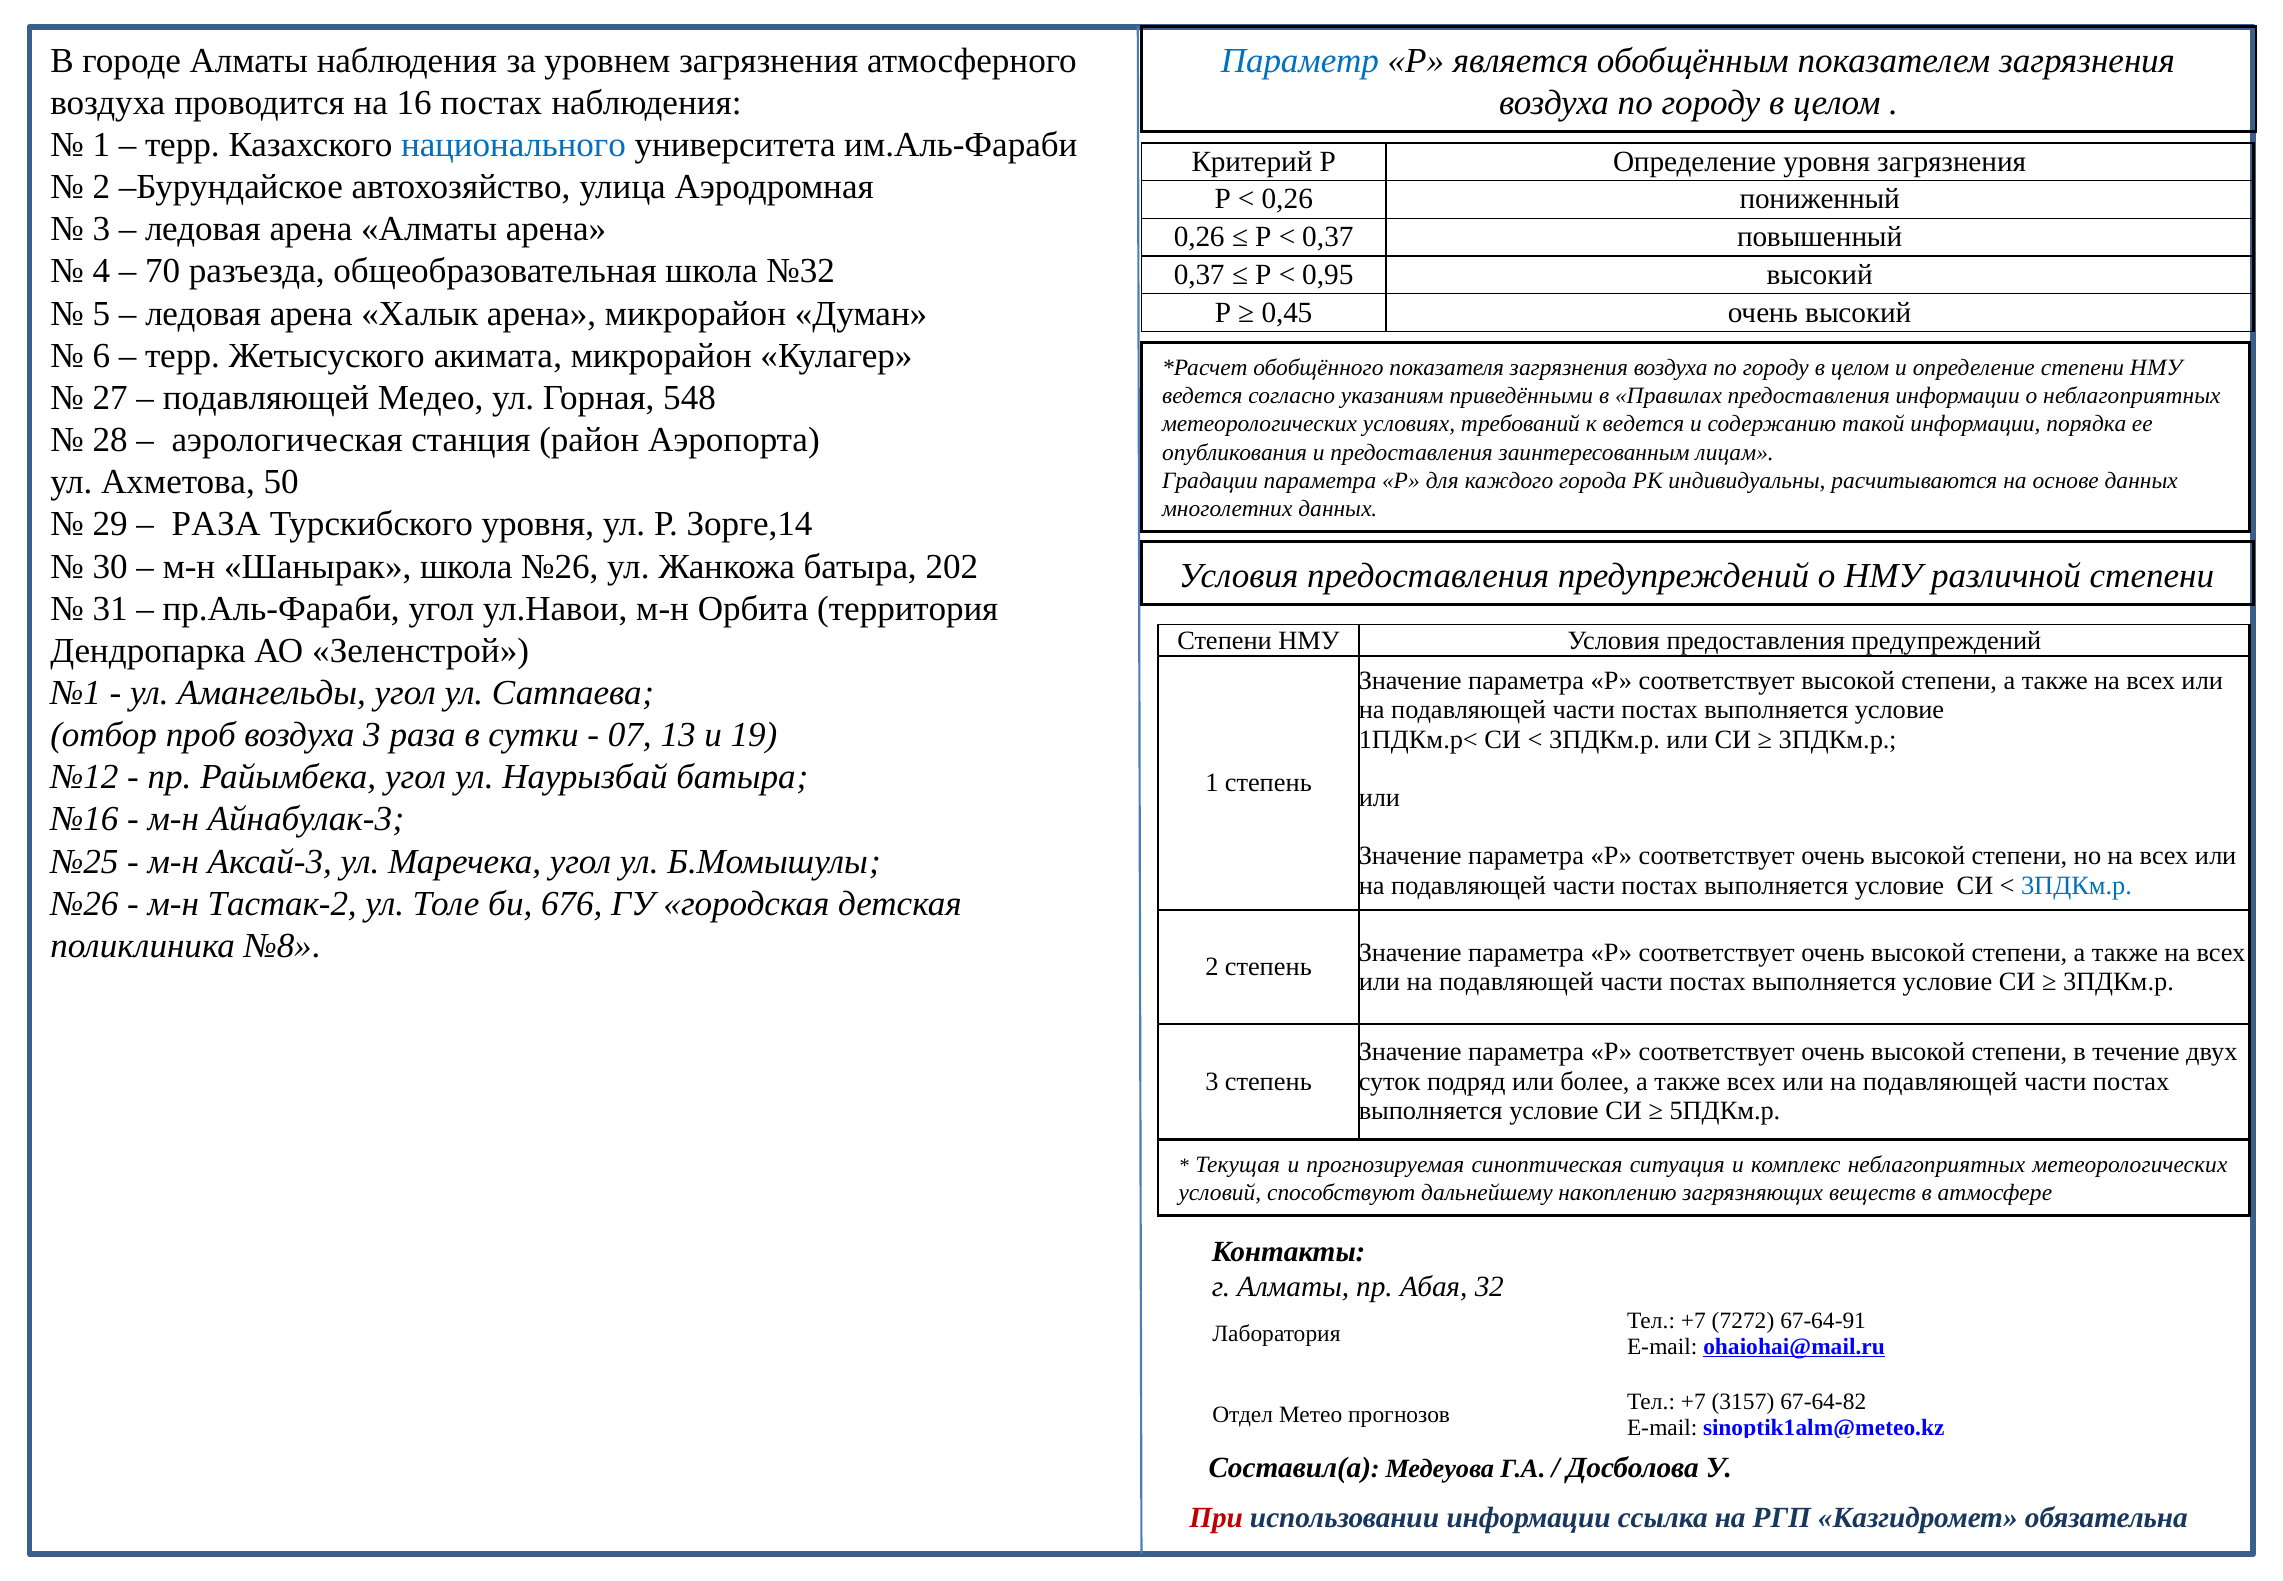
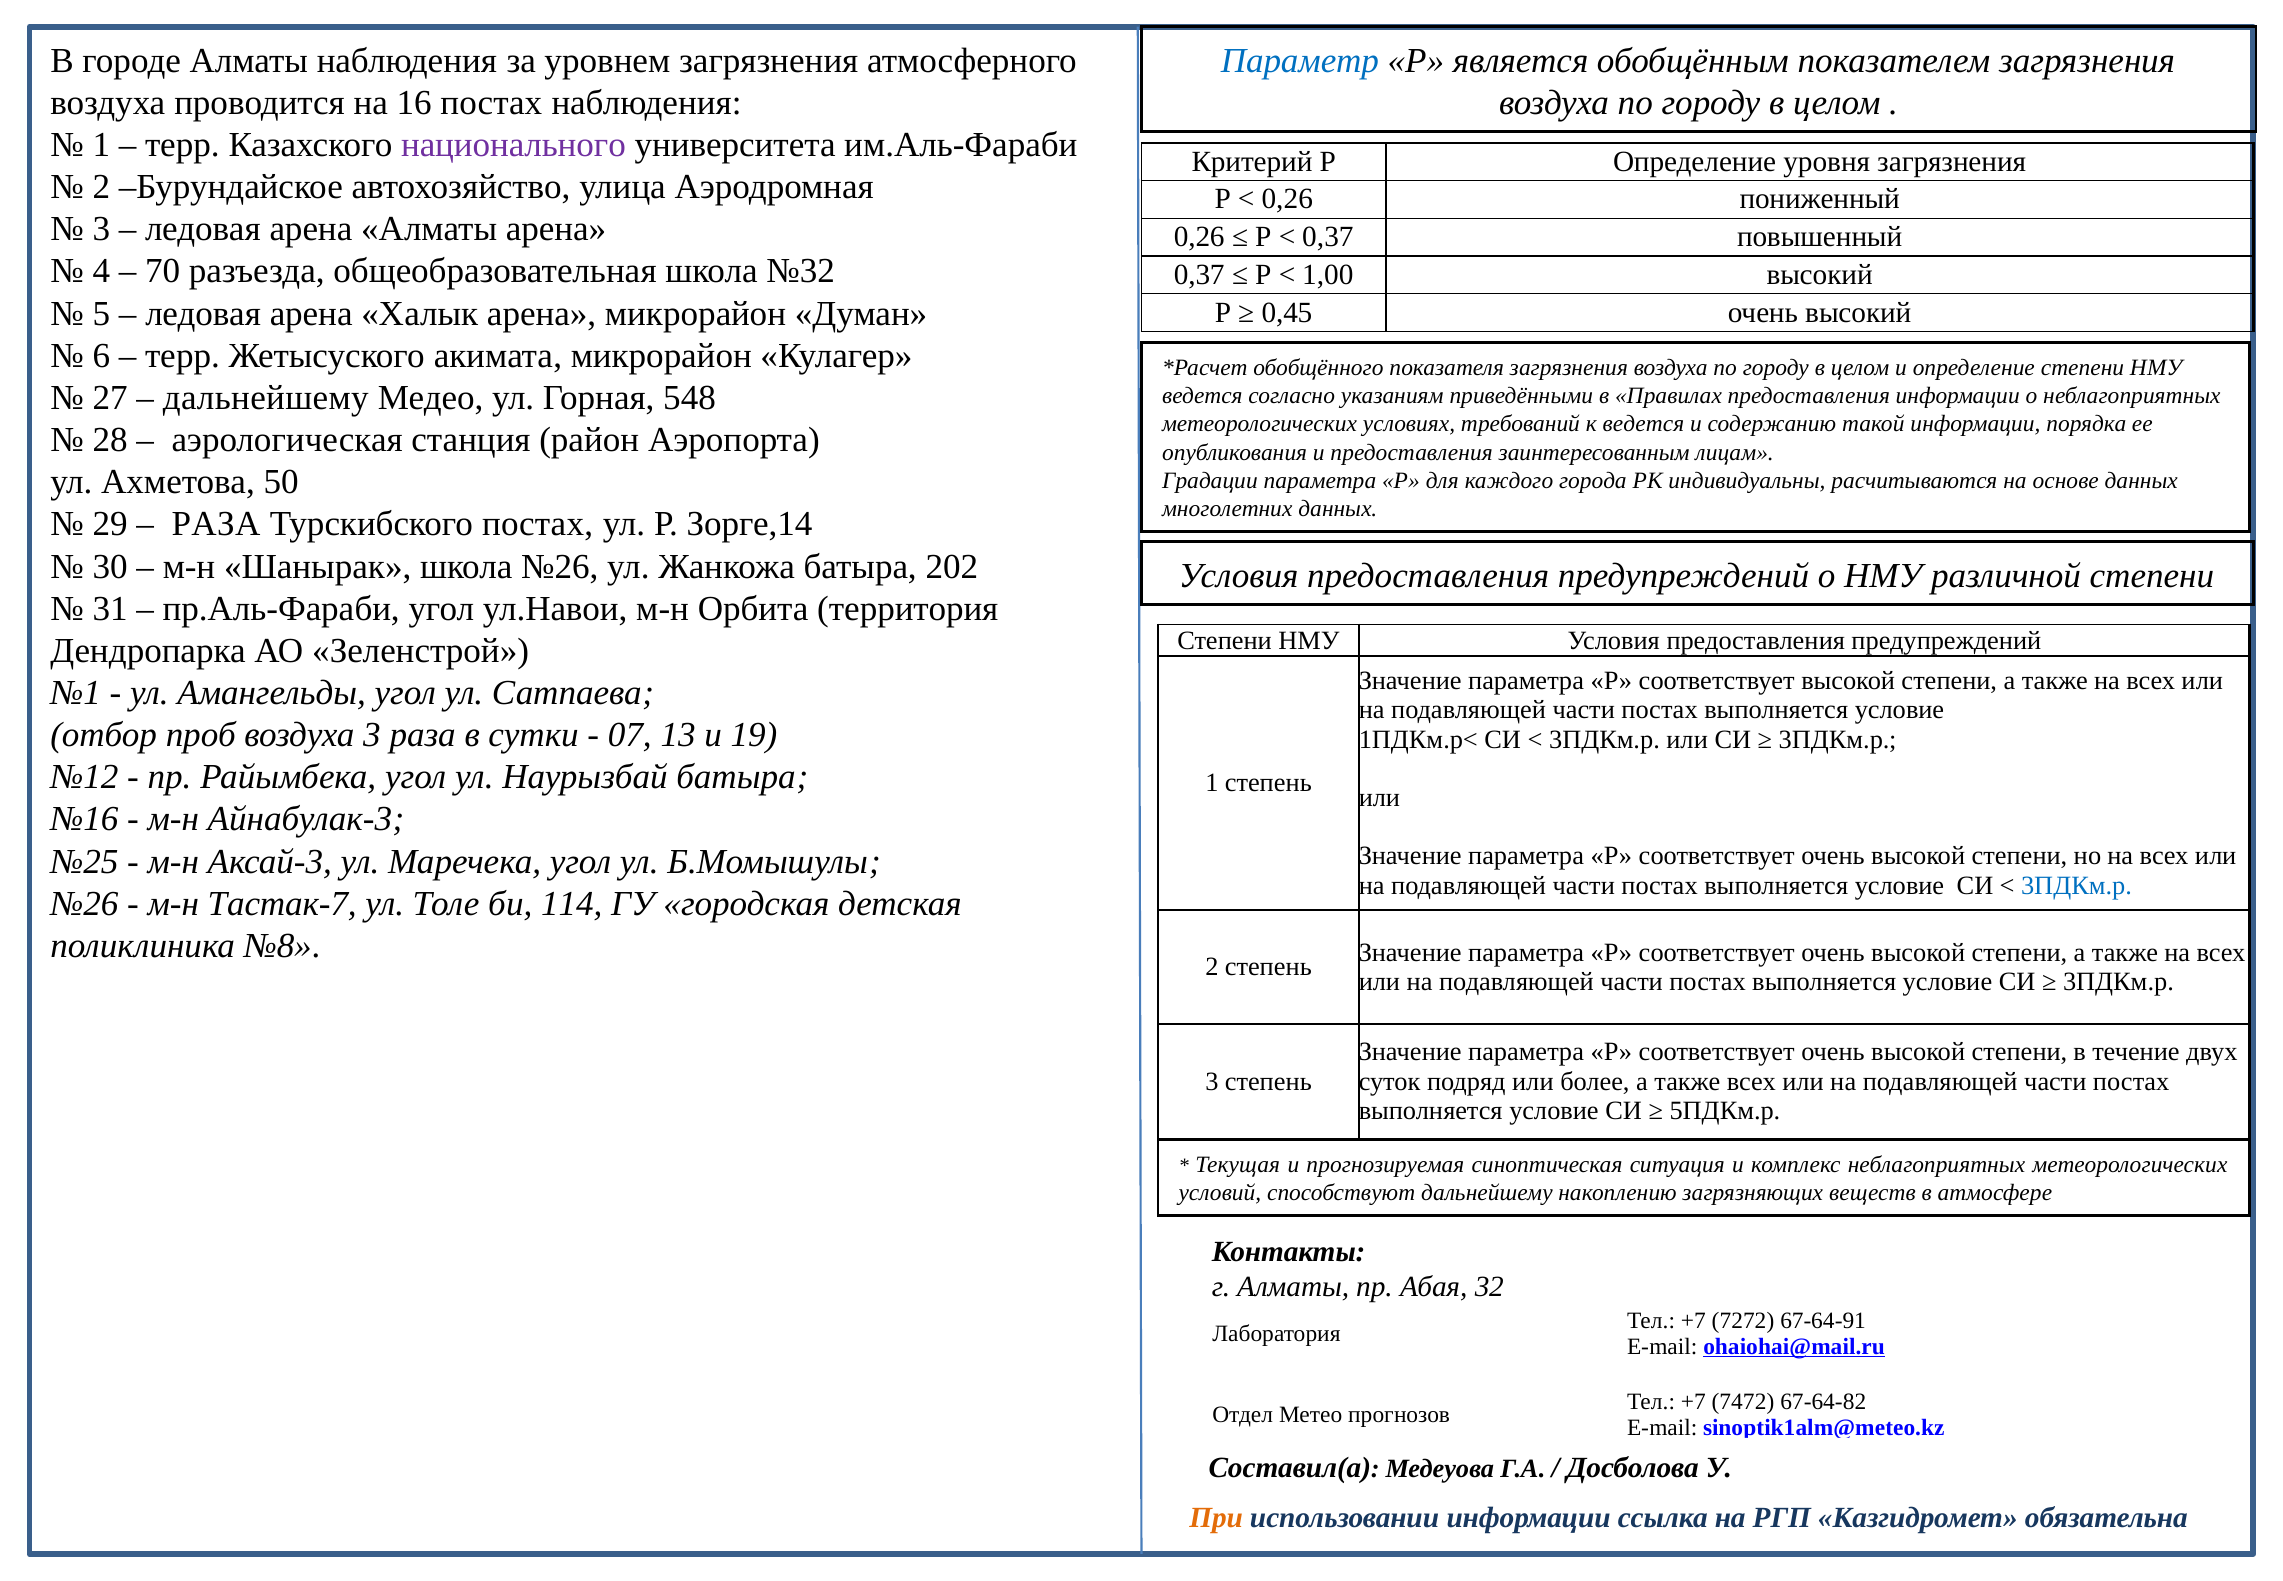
национального colour: blue -> purple (513, 145)
0,95: 0,95 -> 1,00 (1328, 275)
подавляющей: подавляющей -> дальнейшему (266, 398)
Турскибского уровня: уровня -> постах (538, 524)
Тастак-2: Тастак-2 -> Тастак-7 (282, 903)
676: 676 -> 114 (572, 903)
3157: 3157 -> 7472 (1743, 1402)
При colour: red -> orange (1216, 1517)
